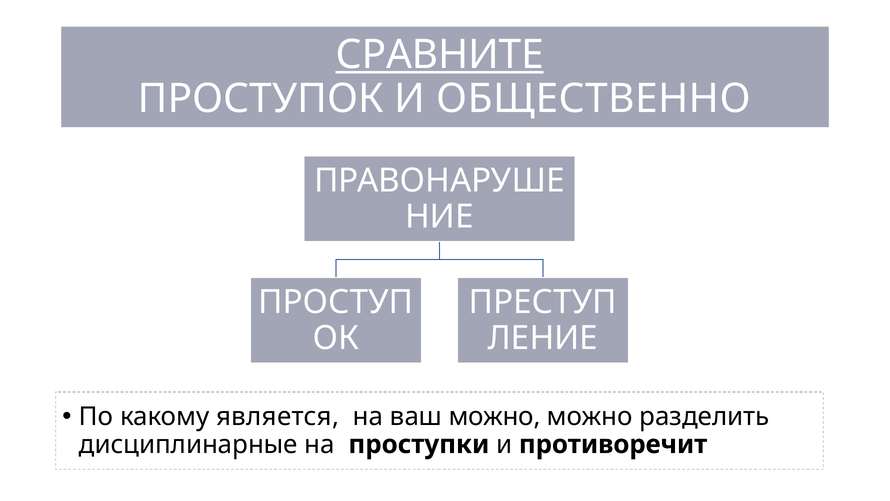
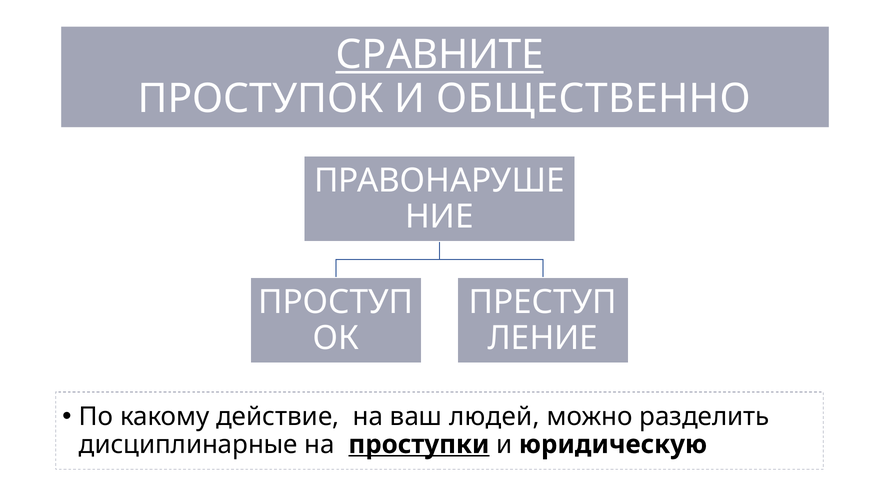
является: является -> действие (278, 416)
ваш можно: можно -> людей (494, 416)
проступки underline: none -> present (419, 444)
противоречит: противоречит -> юридическую (613, 444)
